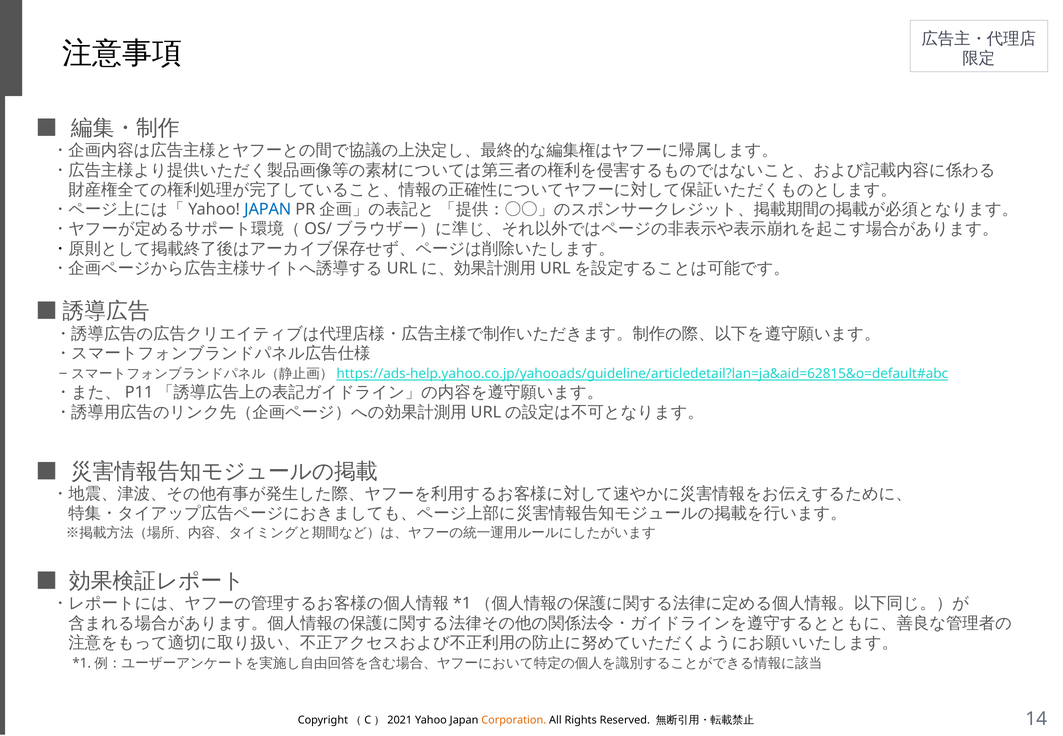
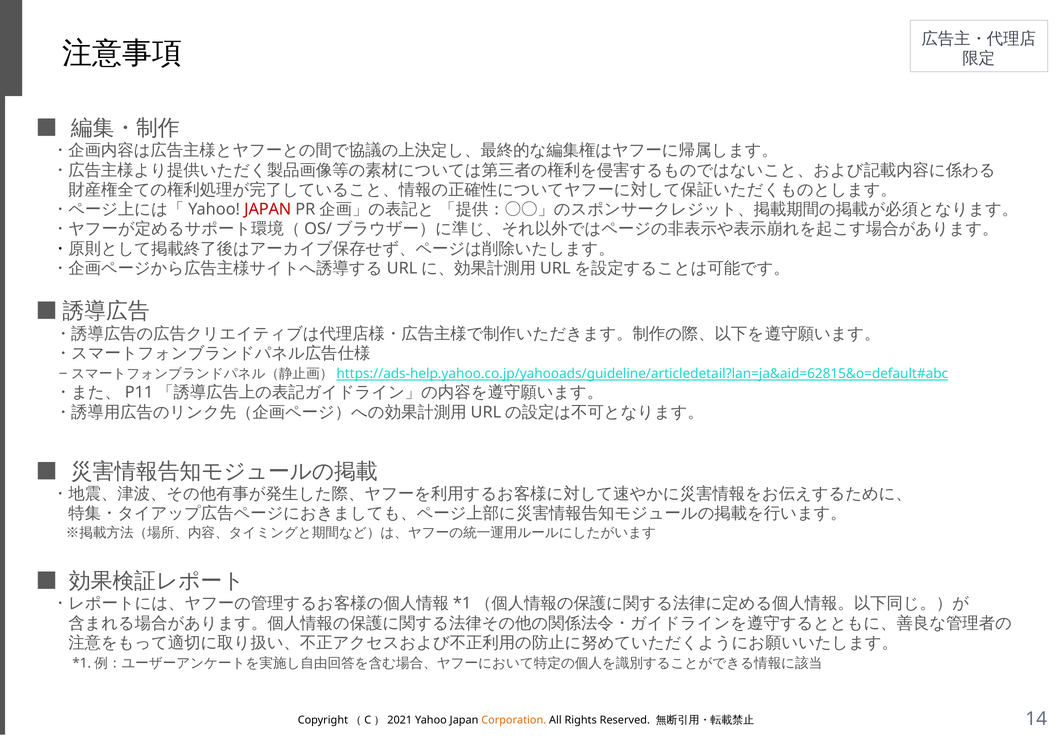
JAPAN colour: blue -> red (268, 209)
